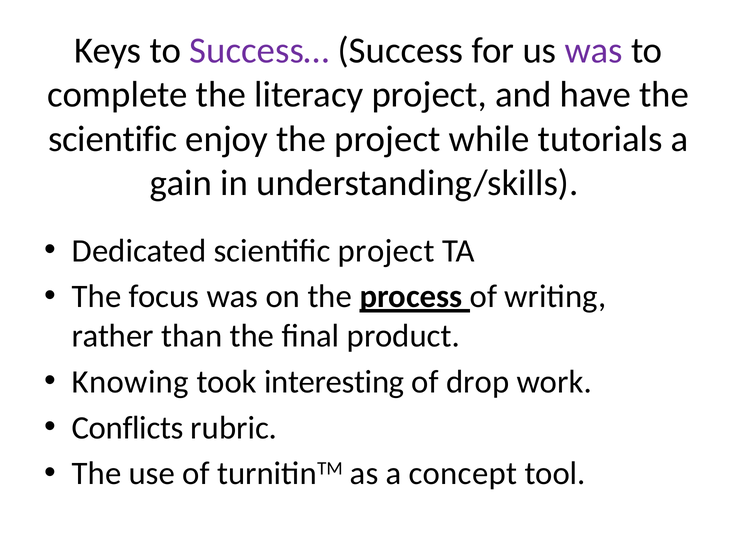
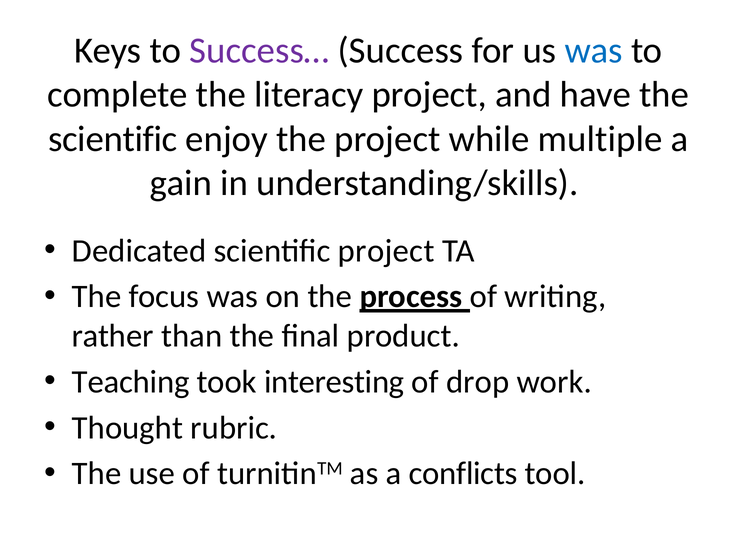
was colour: purple -> blue (594, 50)
tutorials: tutorials -> multiple (600, 139)
Knowing: Knowing -> Teaching (131, 382)
Conflicts: Conflicts -> Thought (127, 428)
concept: concept -> conflicts (463, 473)
